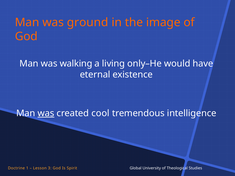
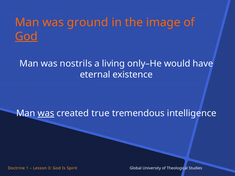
God underline: none -> present (26, 36)
walking: walking -> nostrils (76, 64)
cool: cool -> true (100, 113)
